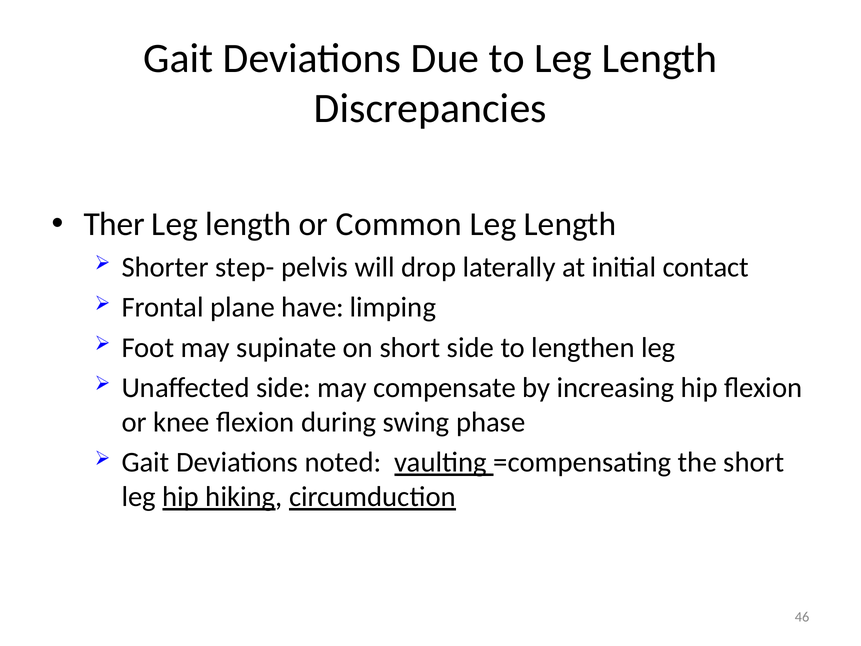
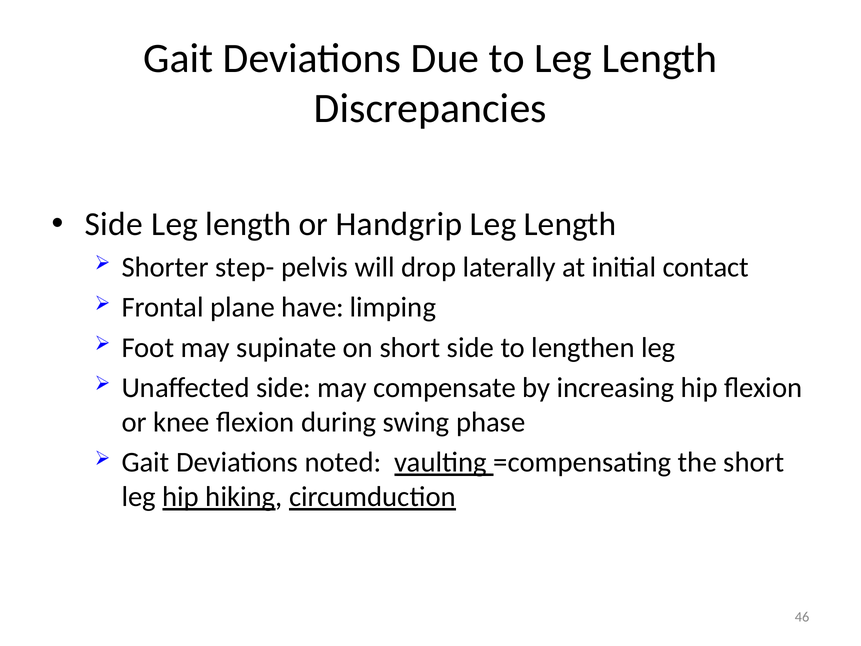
Ther: Ther -> Side (114, 224)
Common: Common -> Handgrip (399, 224)
